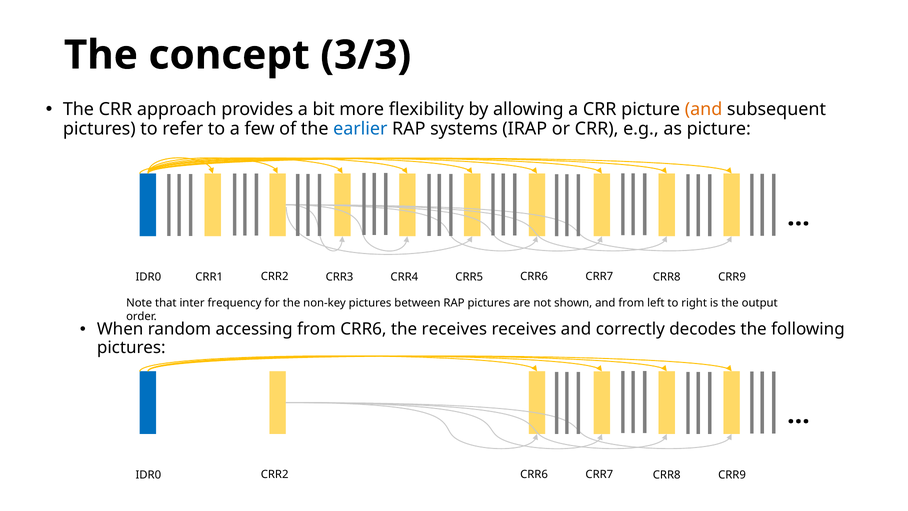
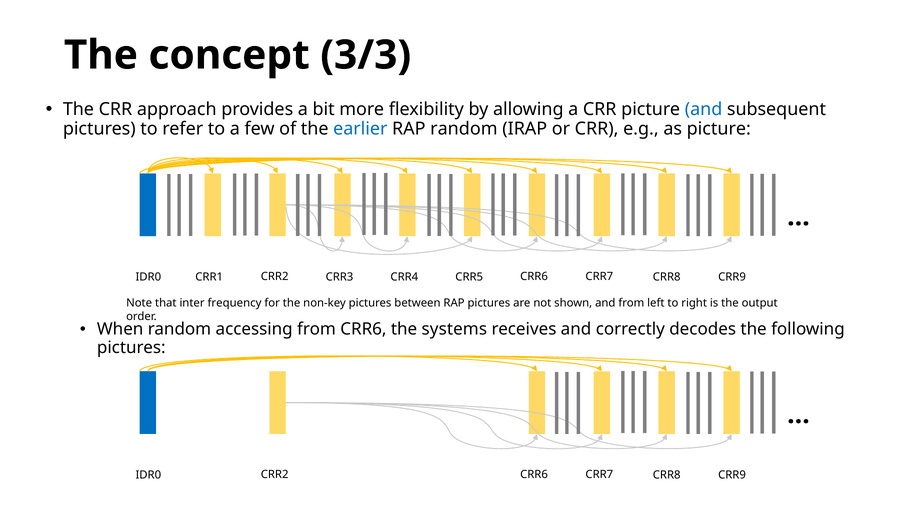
and colour: orange -> blue (704, 109)
RAP systems: systems -> random (464, 129)
the receives: receives -> systems (454, 329)
